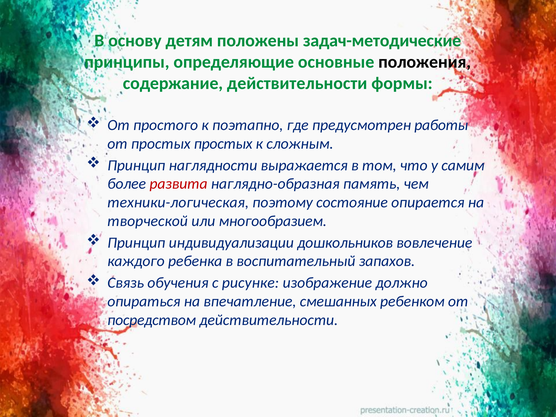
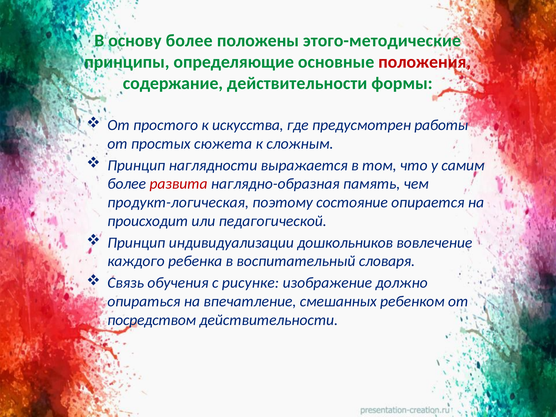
основу детям: детям -> более (189, 41)
задач-методические: задач-методические -> этого-методические (382, 41)
положения colour: black -> red (425, 62)
поэтапно: поэтапно -> искусства (248, 125)
простых простых: простых -> сюжета (223, 144)
техники-логическая: техники-логическая -> продукт-логическая (178, 202)
творческой: творческой -> происходит (148, 221)
многообразием: многообразием -> педагогической (273, 221)
запахов: запахов -> словаря (387, 261)
